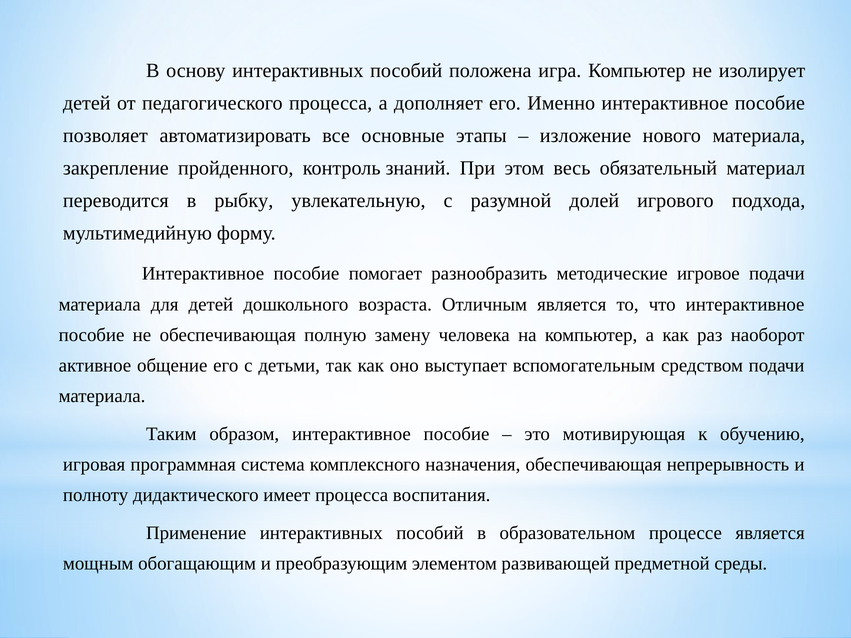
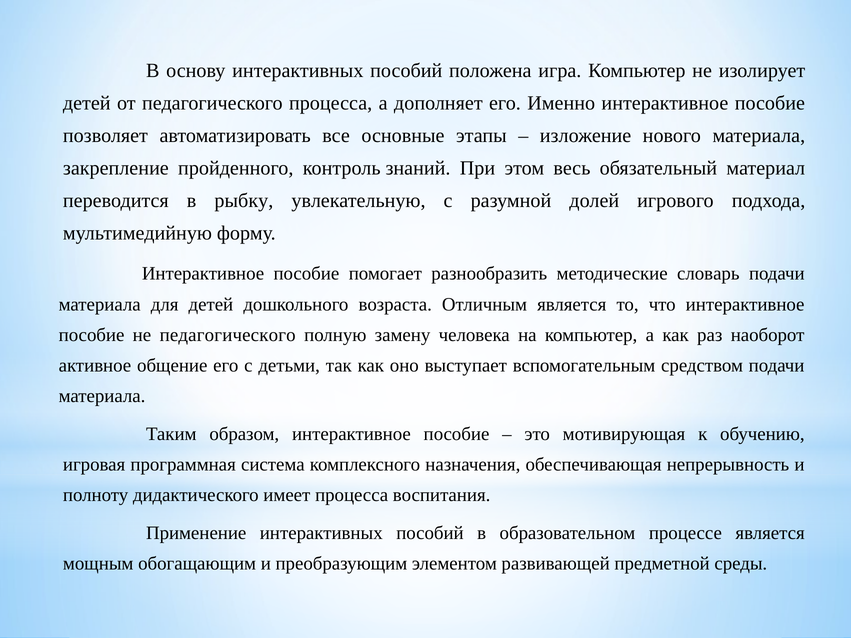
игровое: игровое -> словарь (708, 274)
не обеспечивающая: обеспечивающая -> педагогического (228, 335)
